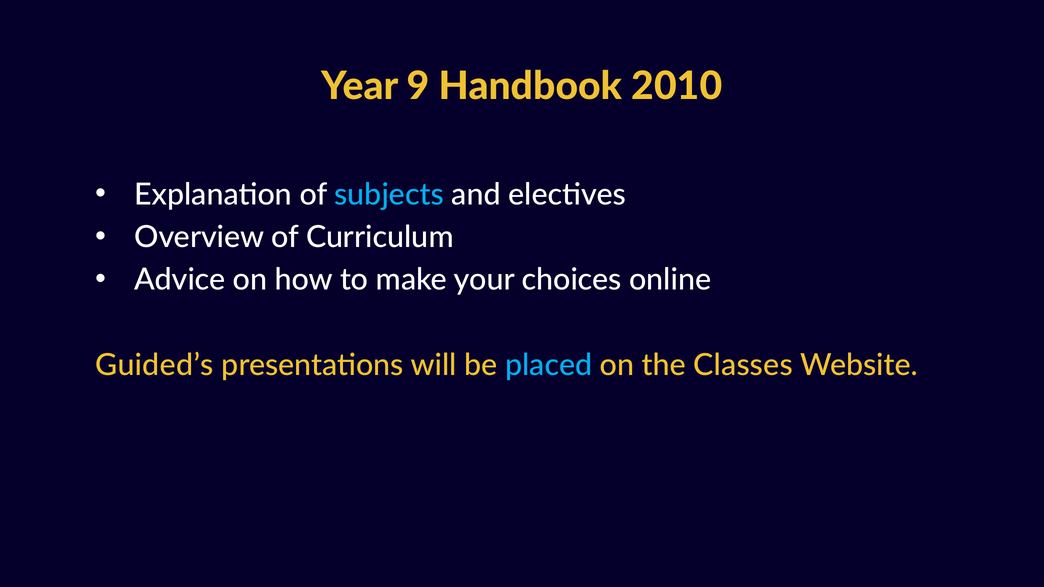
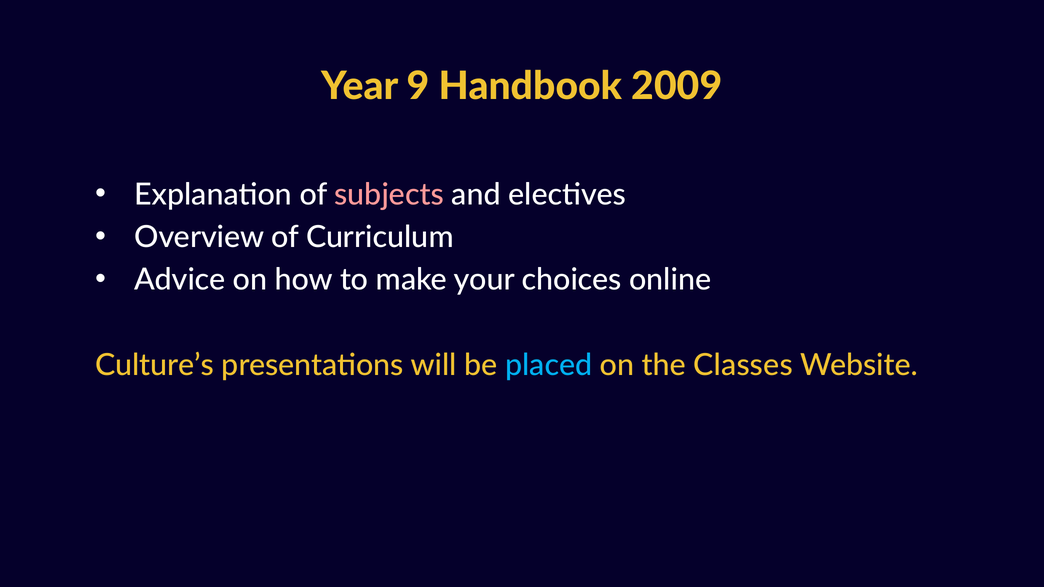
2010: 2010 -> 2009 (677, 86)
subjects colour: light blue -> pink (389, 195)
Guided’s: Guided’s -> Culture’s (155, 365)
